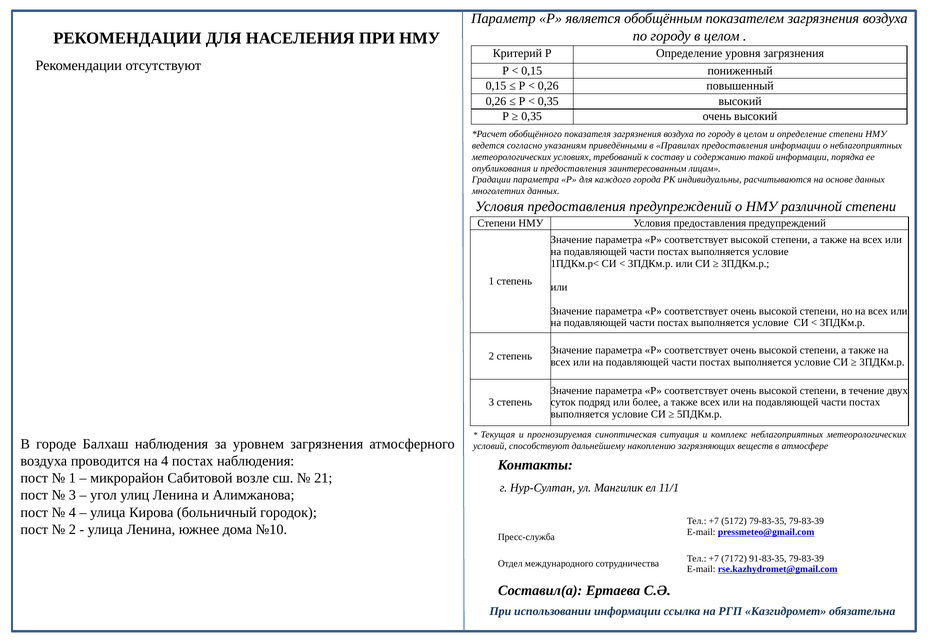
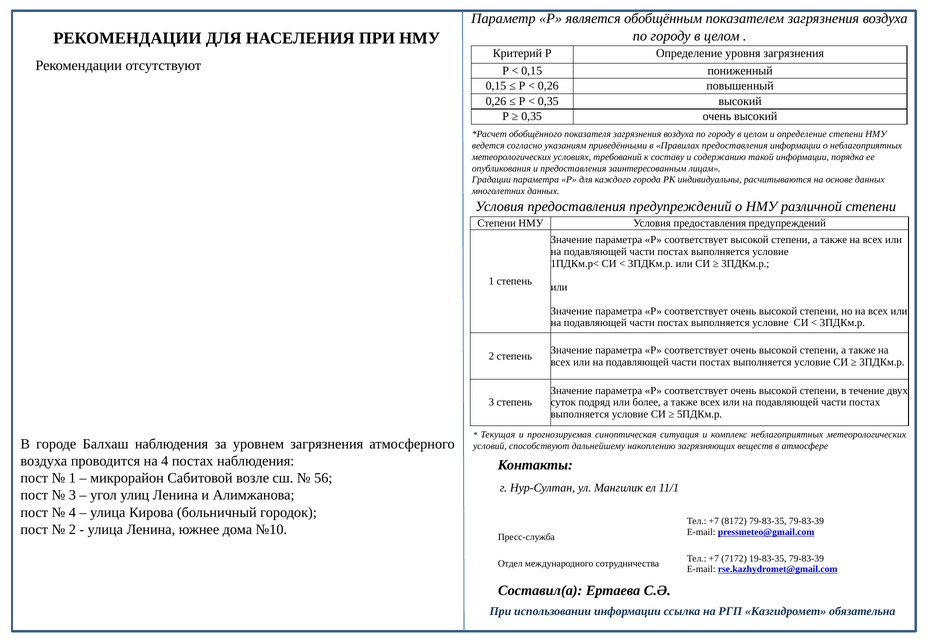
21: 21 -> 56 (323, 478)
5172: 5172 -> 8172 (734, 522)
91-83-35: 91-83-35 -> 19-83-35 (768, 559)
